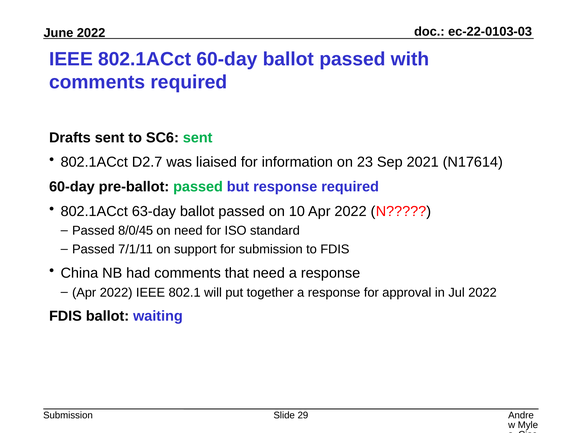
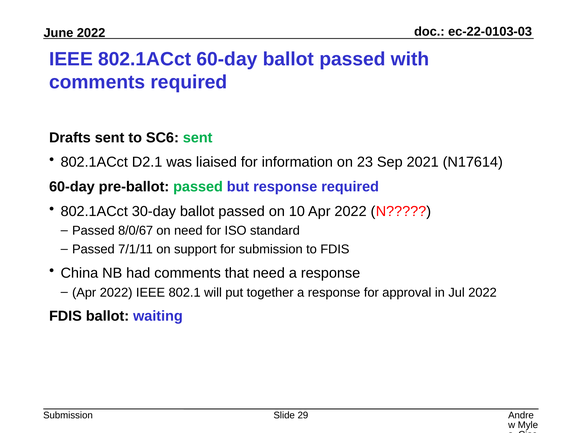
D2.7: D2.7 -> D2.1 (147, 162)
63-day: 63-day -> 30-day (154, 211)
8/0/45: 8/0/45 -> 8/0/67 (136, 231)
